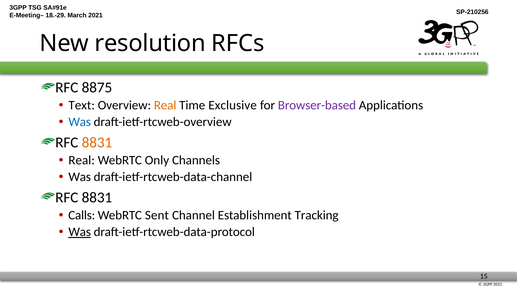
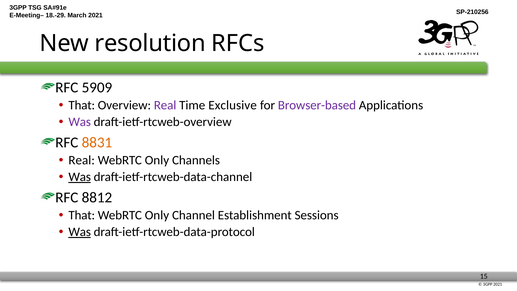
8875: 8875 -> 5909 (97, 87)
Text: Text -> That (82, 105)
Real colour: orange -> purple (165, 105)
Was colour: blue -> purple (80, 122)
Was underline: none -> present (80, 177)
8831: 8831 -> 8812 (97, 197)
Calls: Calls -> That (82, 215)
Sent: Sent -> Only (157, 215)
Tracking: Tracking -> Sessions (317, 215)
